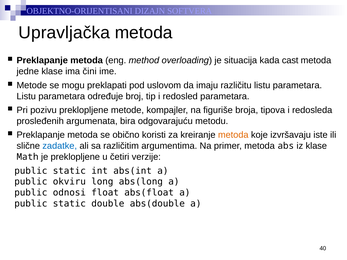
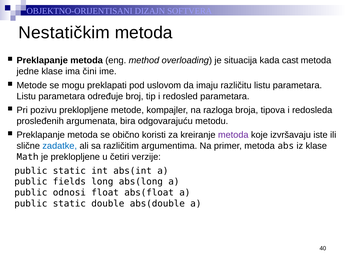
Upravljačka: Upravljačka -> Nestatičkim (64, 33)
figuriše: figuriše -> razloga (218, 110)
metoda colour: orange -> purple (233, 135)
okviru: okviru -> fields (69, 182)
